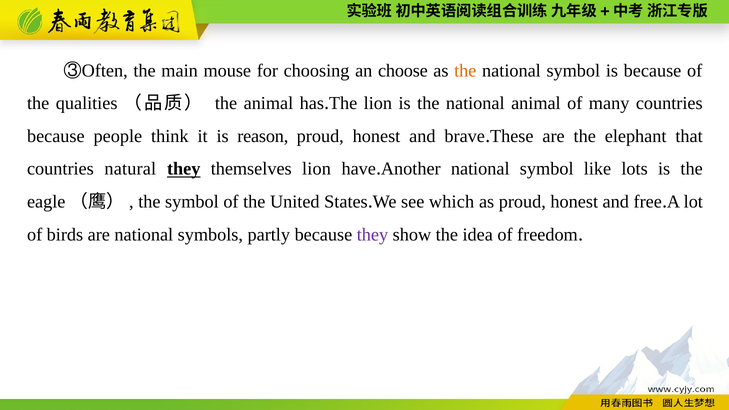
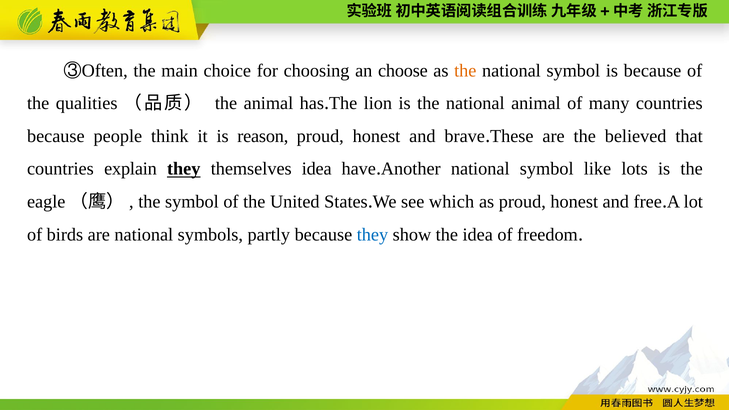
mouse: mouse -> choice (227, 71)
elephant: elephant -> believed (636, 136)
natural: natural -> explain (130, 169)
themselves lion: lion -> idea (317, 169)
they colour: purple -> blue (372, 235)
